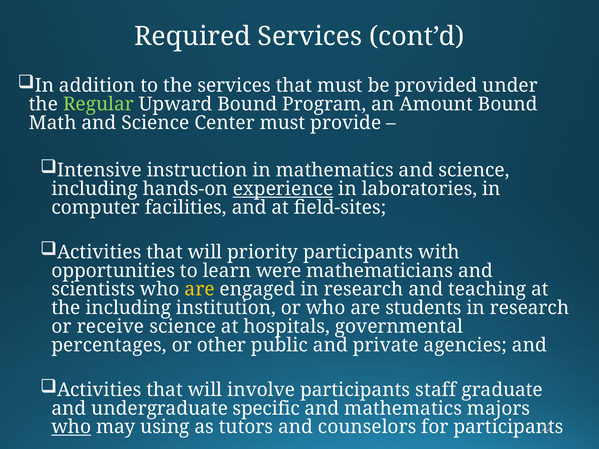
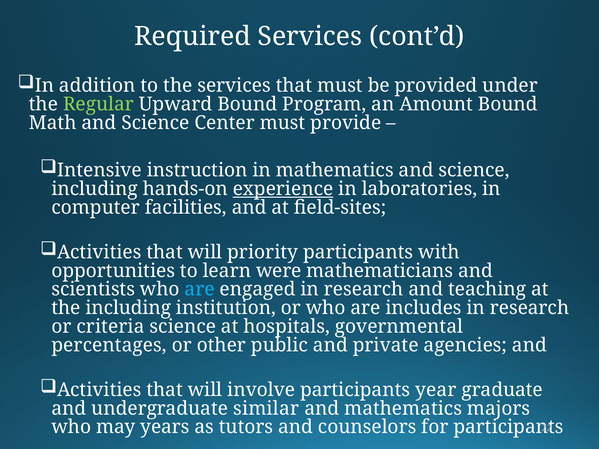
are colour: yellow -> light blue (200, 290)
students: students -> includes (423, 308)
receive: receive -> criteria (110, 327)
staff: staff -> year (436, 390)
specific: specific -> similar (266, 409)
who underline: present -> none (71, 427)
using: using -> years (165, 427)
